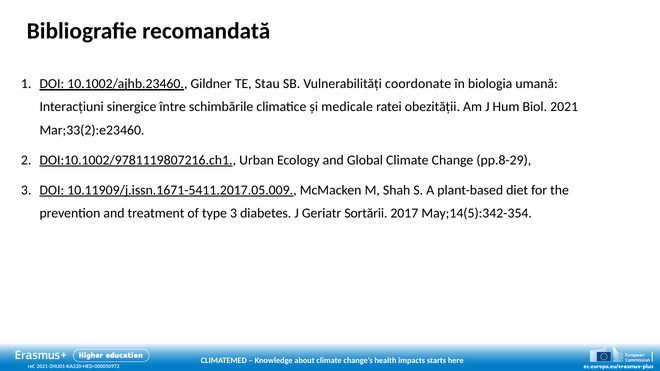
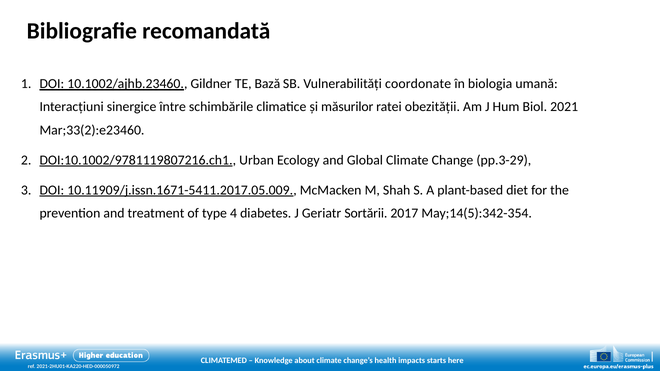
Stau: Stau -> Bază (267, 84)
medicale: medicale -> măsurilor (347, 107)
pp.8-29: pp.8-29 -> pp.3-29 (504, 160)
type 3: 3 -> 4 (234, 213)
